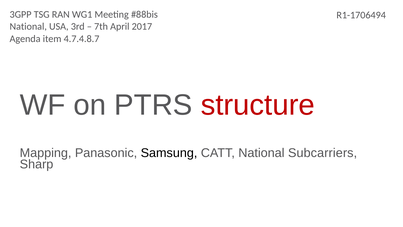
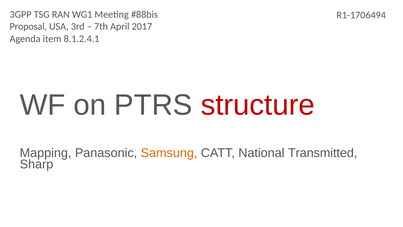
National: National -> Proposal (28, 27)
4.7.4.8.7: 4.7.4.8.7 -> 8.1.2.4.1 (82, 39)
Samsung colour: black -> orange (169, 153)
Subcarriers: Subcarriers -> Transmitted (323, 153)
